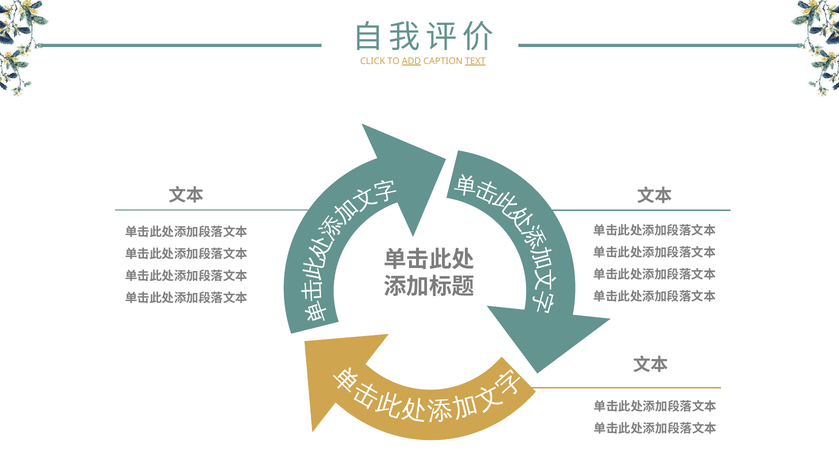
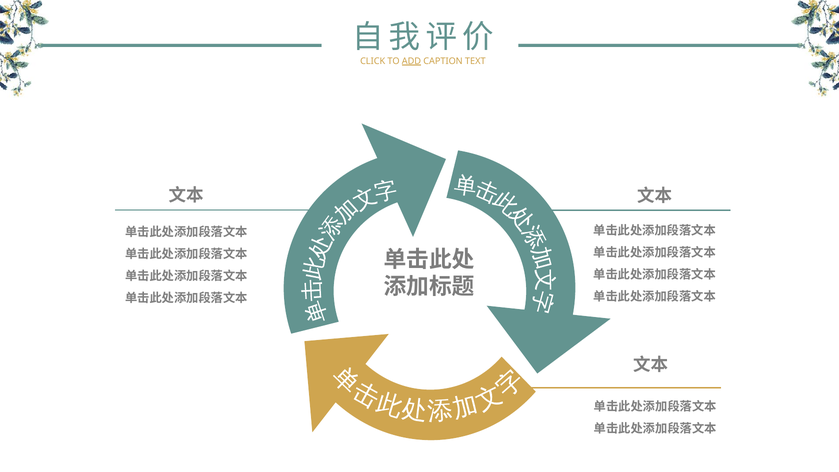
TEXT underline: present -> none (475, 61)
